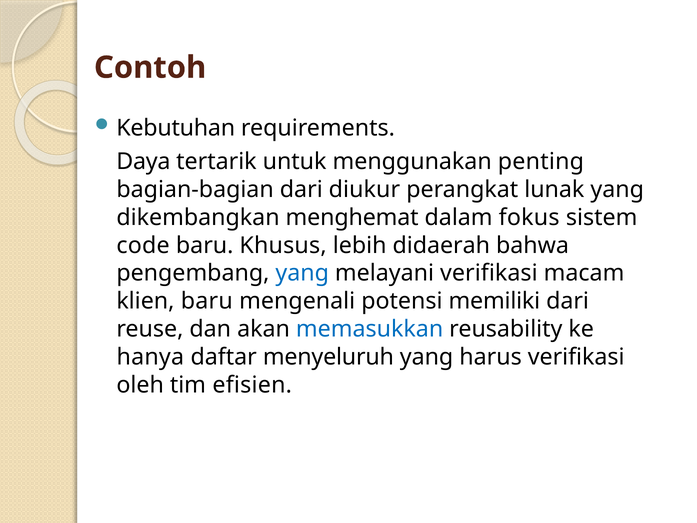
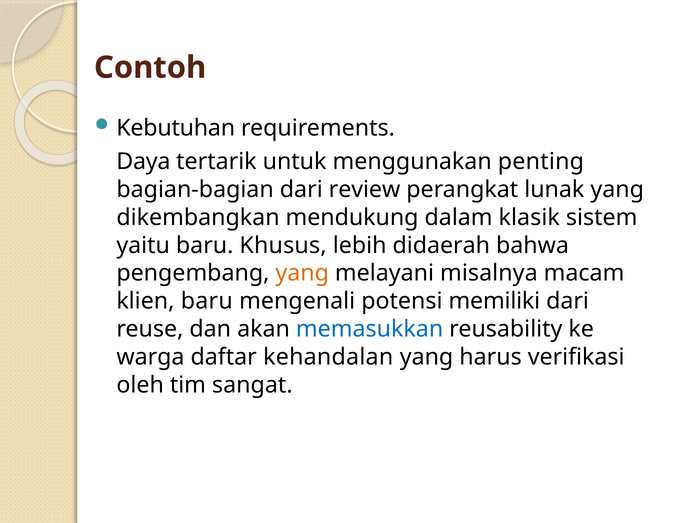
diukur: diukur -> review (365, 189)
menghemat: menghemat -> mendukung (352, 217)
fokus: fokus -> klasik (529, 217)
code: code -> yaitu (143, 245)
yang colour: blue -> orange (302, 273)
melayani verifikasi: verifikasi -> misalnya (489, 273)
hanya: hanya -> warga (150, 357)
menyeluruh: menyeluruh -> kehandalan (328, 357)
efisien: efisien -> sangat (252, 385)
